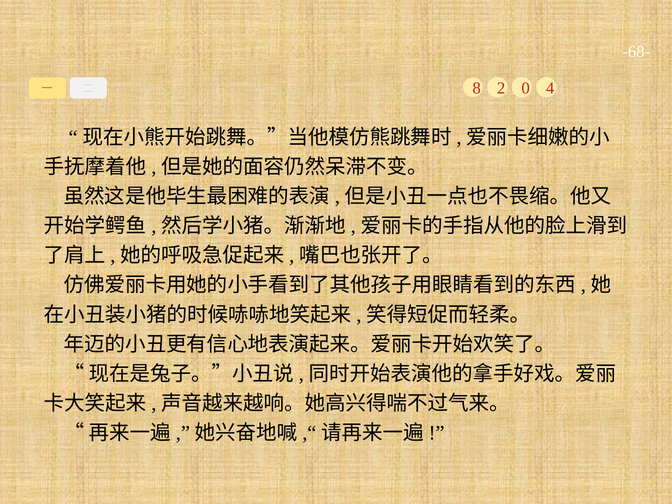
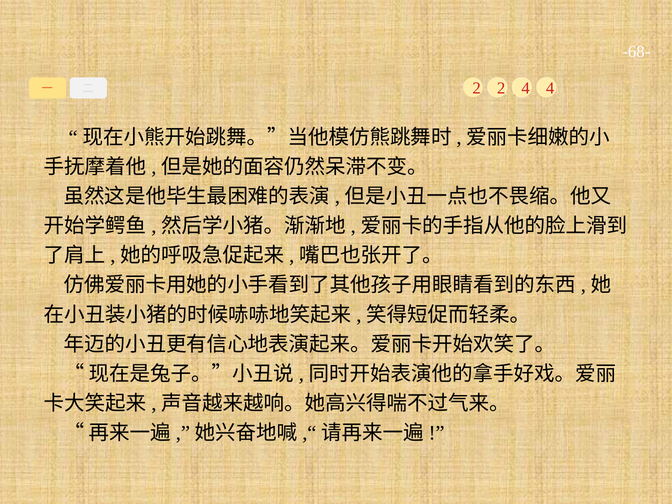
8: 8 -> 2 (477, 88)
2 0: 0 -> 4 (526, 88)
